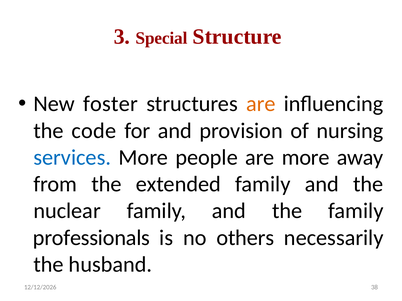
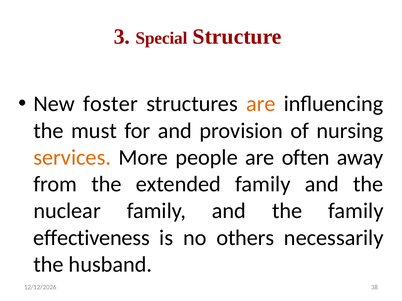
code: code -> must (94, 131)
services colour: blue -> orange (72, 158)
are more: more -> often (306, 158)
professionals: professionals -> effectiveness (91, 238)
